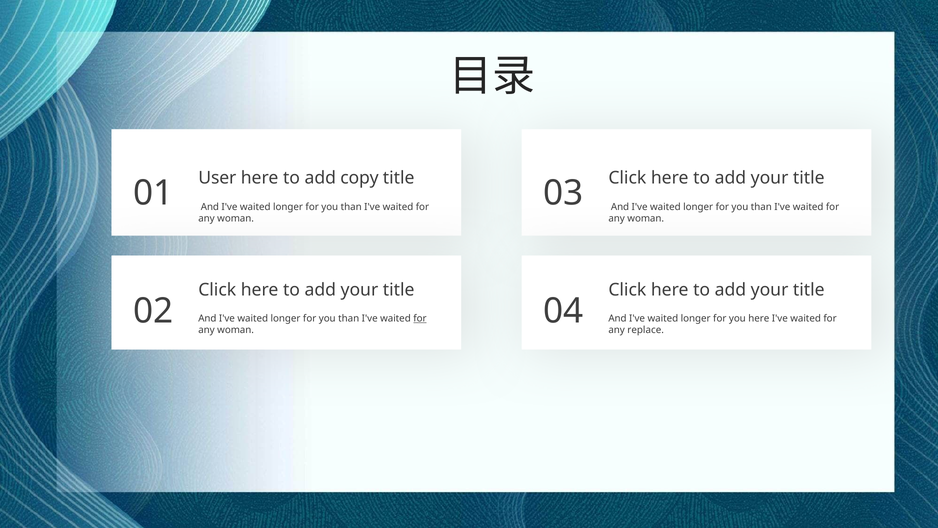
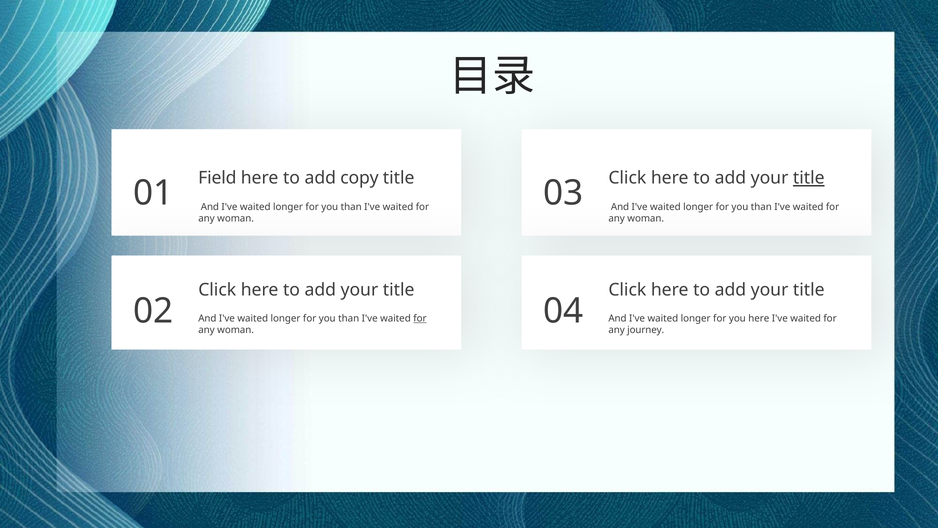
User: User -> Field (217, 178)
title underline: none -> present (809, 178)
replace: replace -> journey (646, 330)
